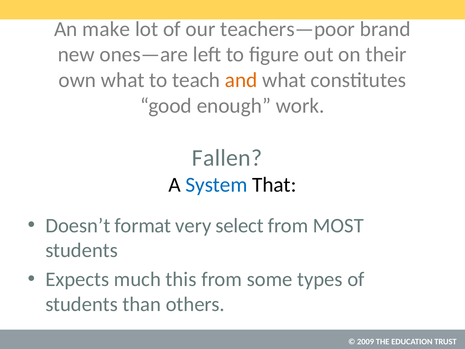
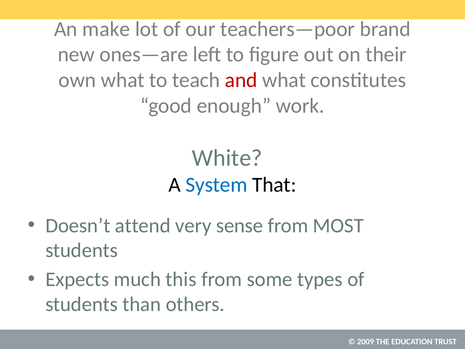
and colour: orange -> red (241, 80)
Fallen: Fallen -> White (227, 158)
format: format -> attend (143, 225)
select: select -> sense (240, 225)
